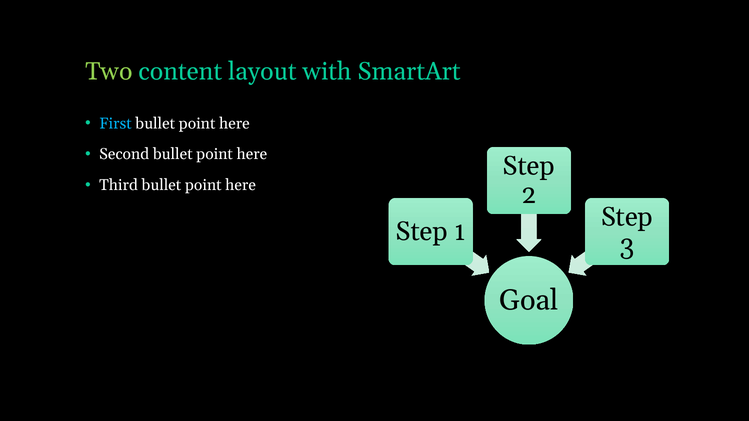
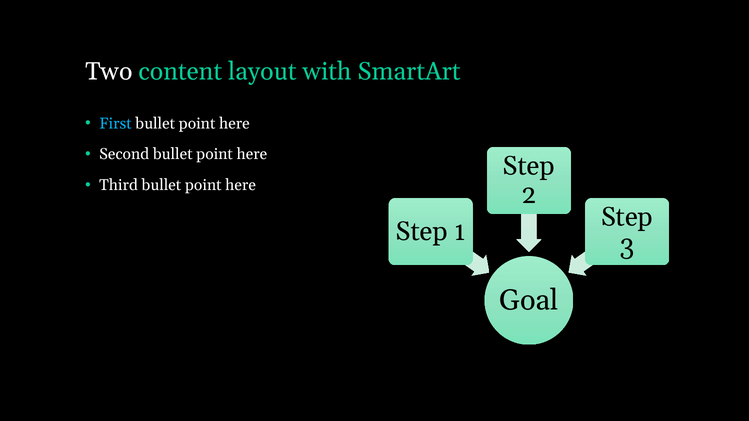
Two colour: light green -> white (109, 72)
